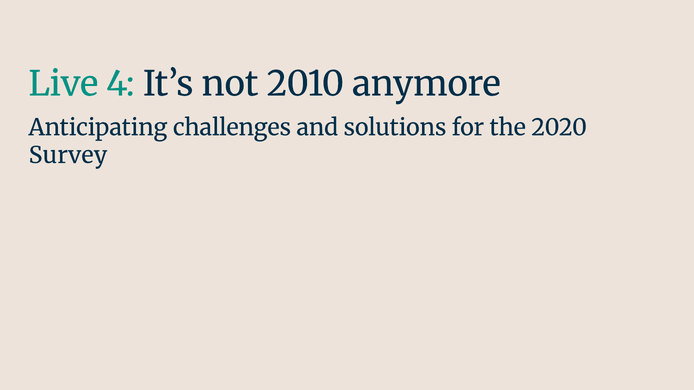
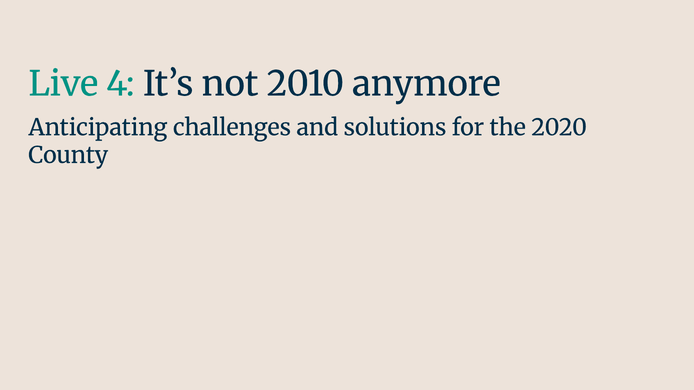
Survey: Survey -> County (68, 156)
